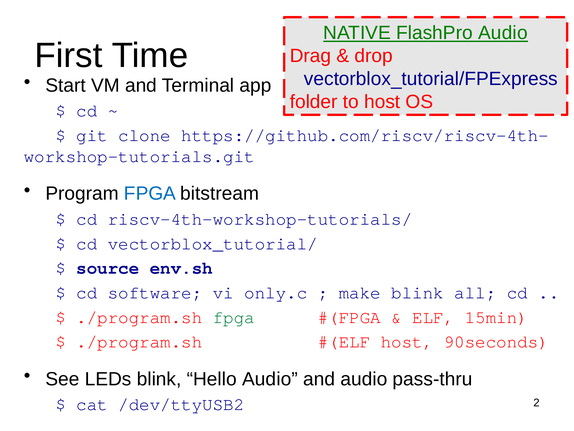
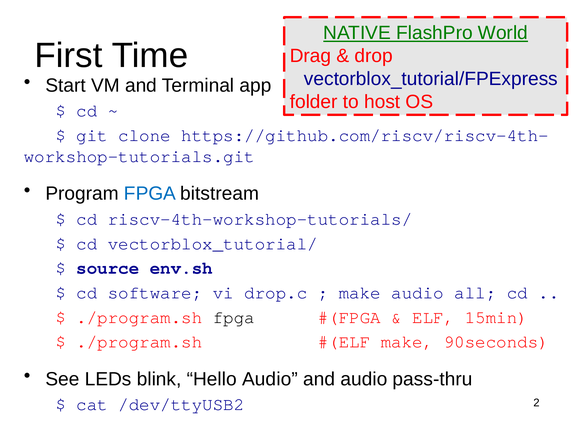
FlashPro Audio: Audio -> World (503, 33)
only.c: only.c -> drop.c (276, 292)
make blink: blink -> audio (417, 292)
fpga colour: green -> black (234, 317)
host: host -> make (407, 341)
